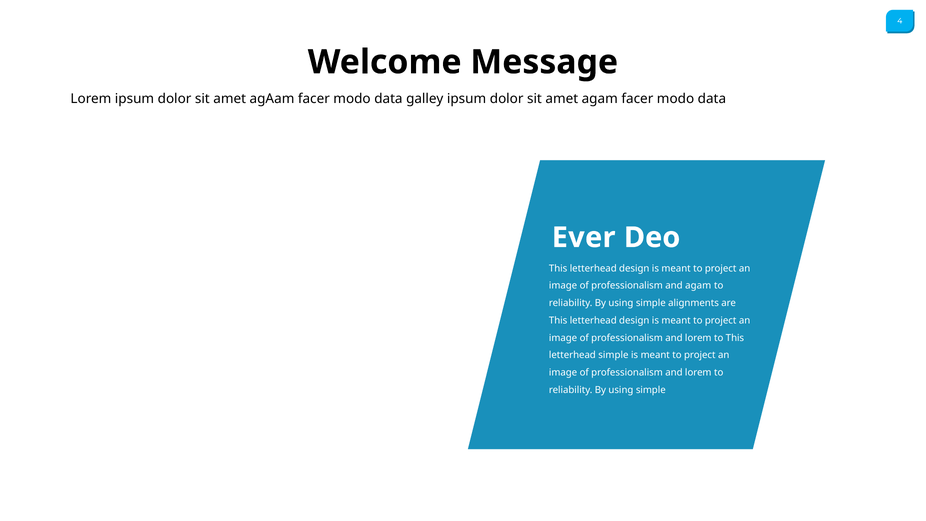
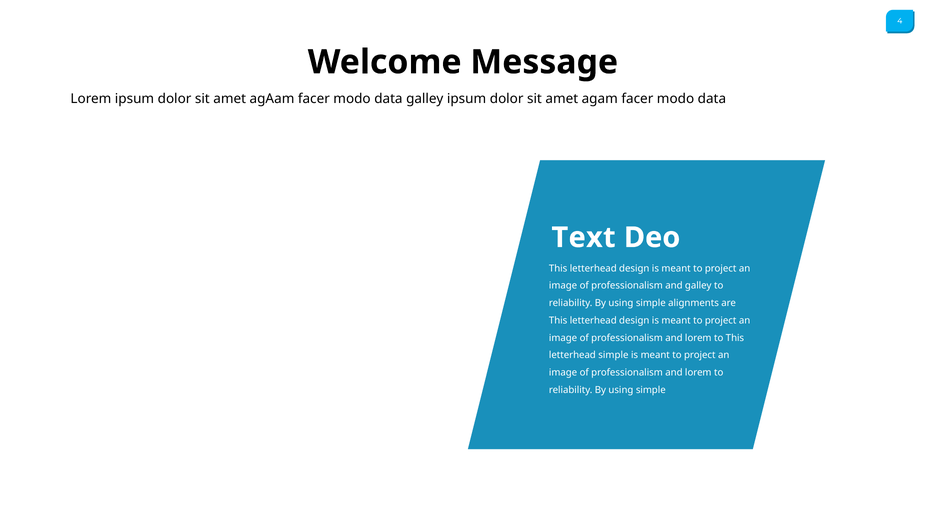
Ever: Ever -> Text (584, 237)
and agam: agam -> galley (698, 286)
